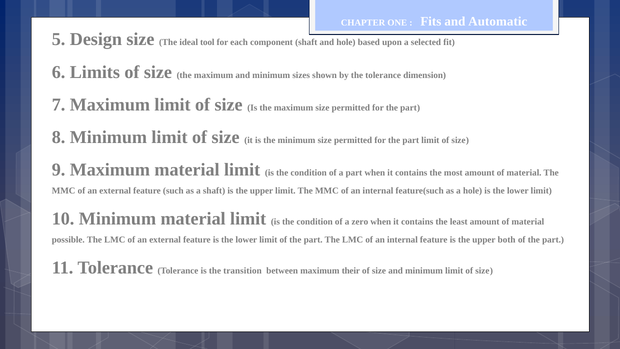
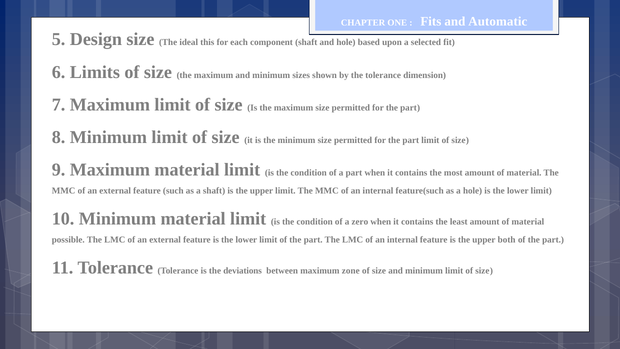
tool: tool -> this (207, 42)
transition: transition -> deviations (243, 270)
their: their -> zone (351, 270)
